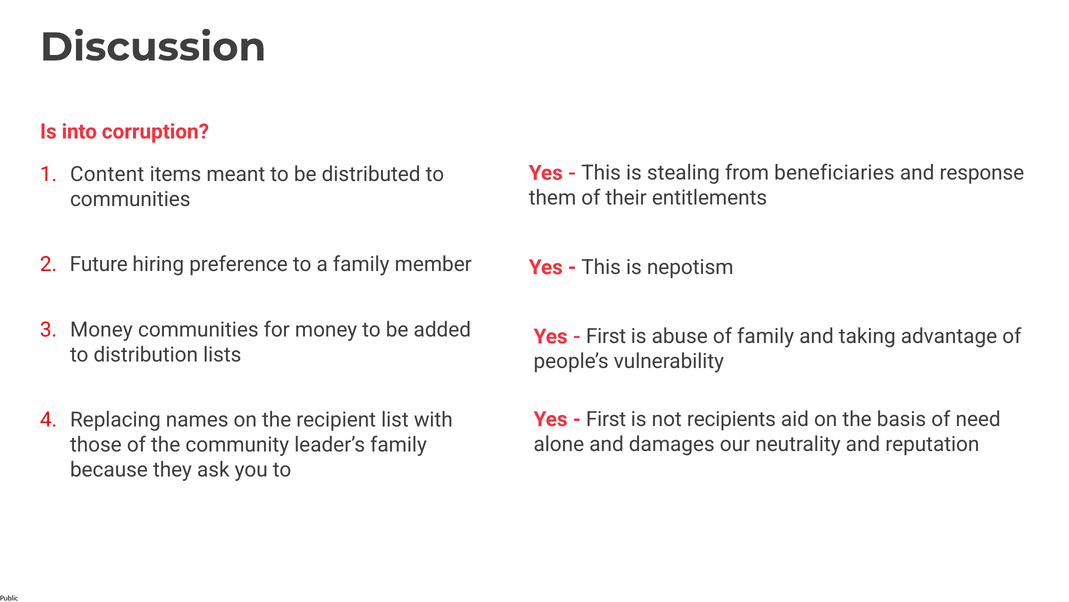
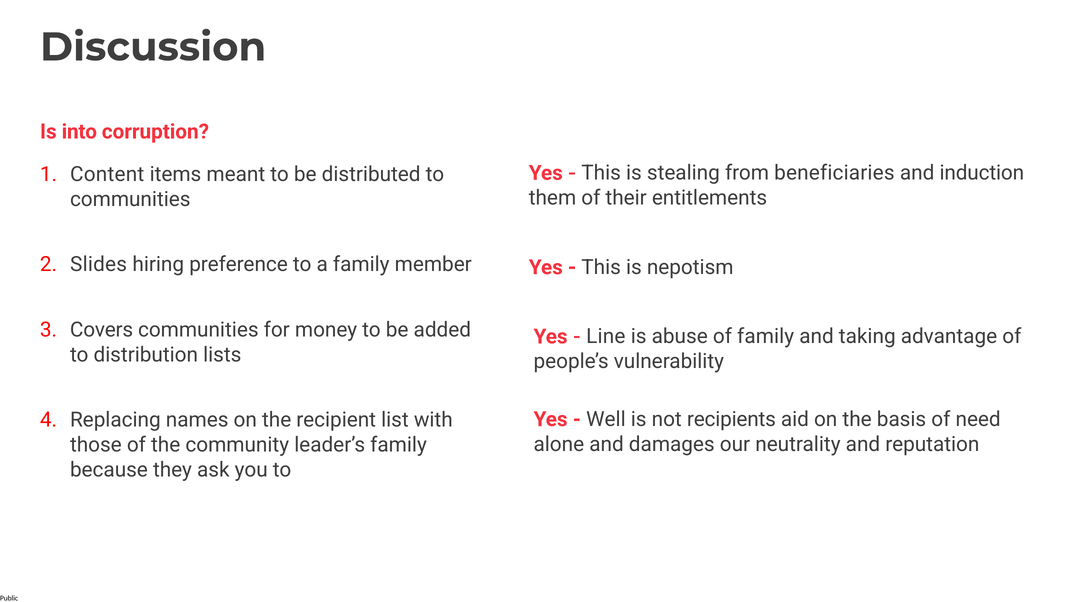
response: response -> induction (982, 173)
Future: Future -> Slides (99, 264)
Money: Money -> Covers (102, 329)
First: First -> Line (606, 336)
First: First -> Well (606, 419)
